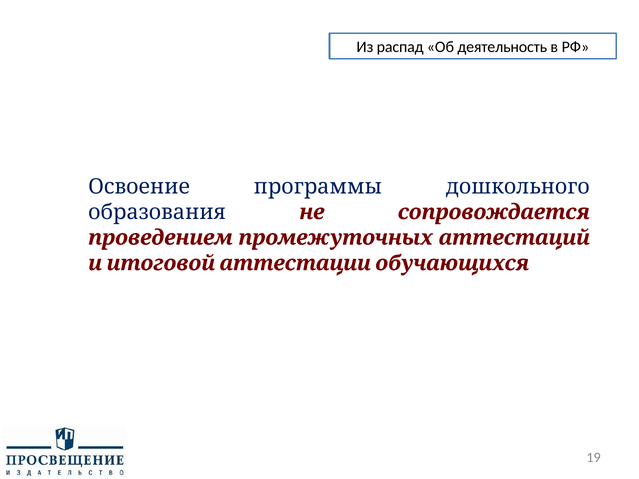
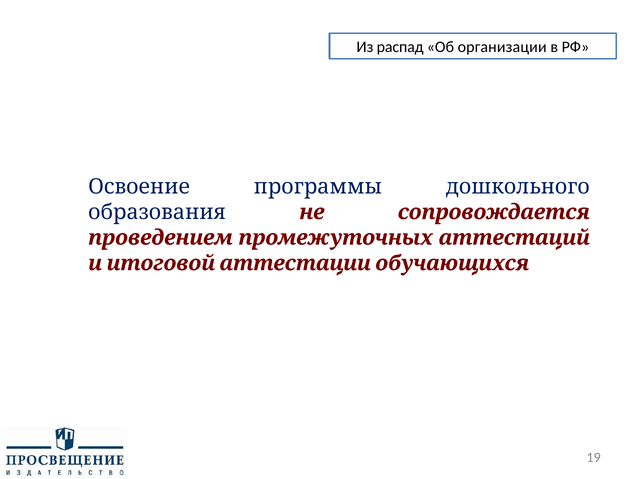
деятельность: деятельность -> организации (502, 47)
